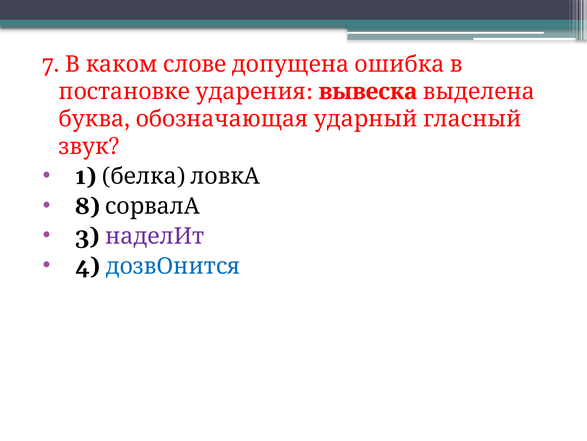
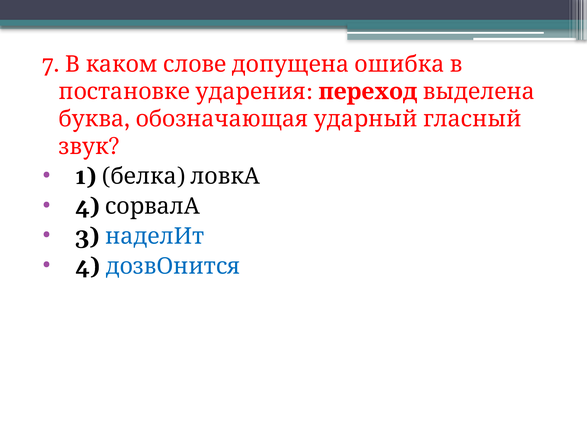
вывеска: вывеска -> переход (368, 91)
8: 8 -> 4 (87, 206)
наделИт colour: purple -> blue (155, 236)
